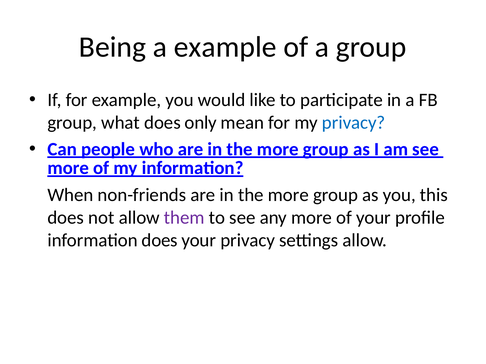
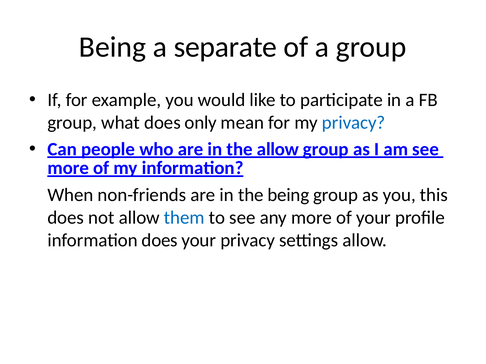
a example: example -> separate (225, 47)
more: more -> allow (278, 149)
more: more -> being (288, 195)
them colour: purple -> blue (184, 218)
